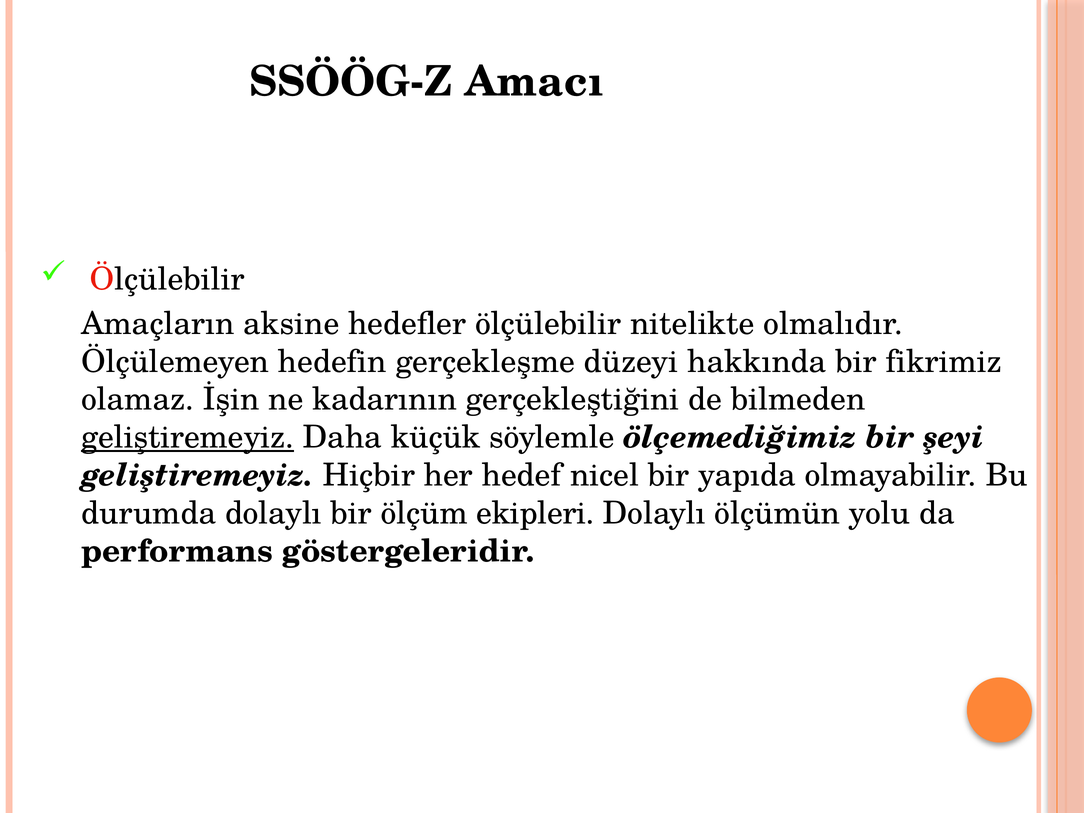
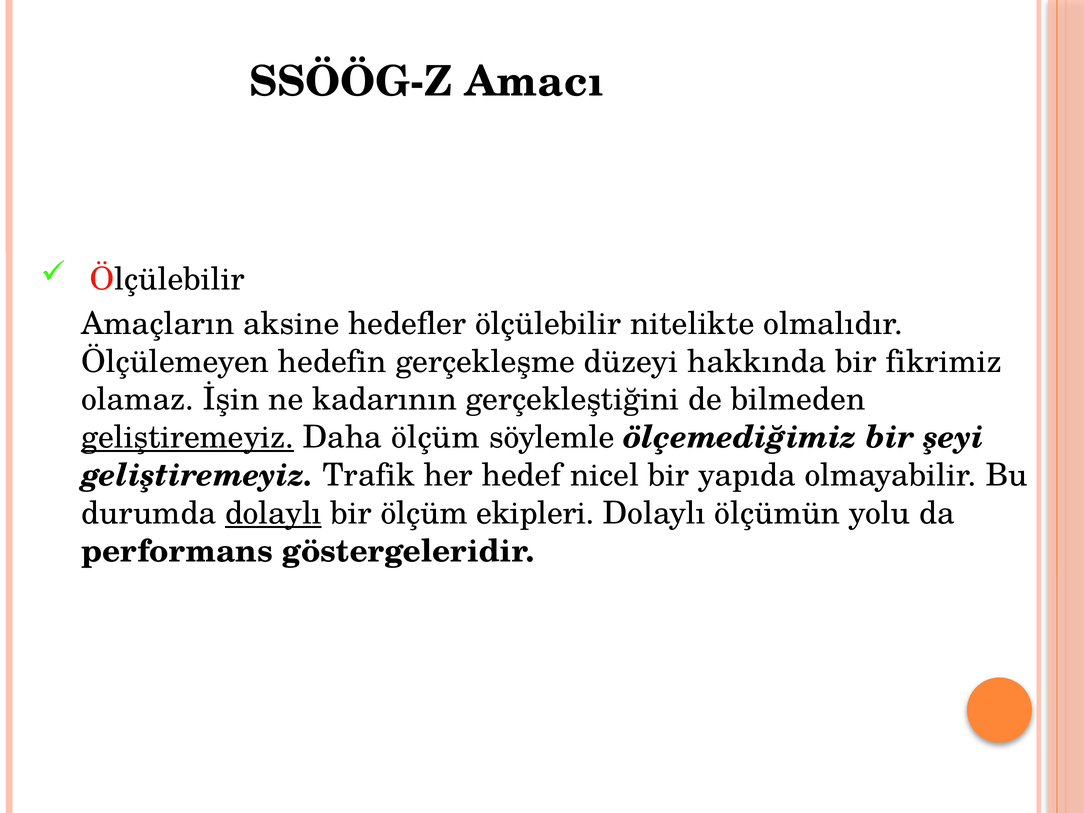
Daha küçük: küçük -> ölçüm (435, 437)
Hiçbir: Hiçbir -> Trafik (369, 475)
dolaylı underline: none -> present (273, 513)
